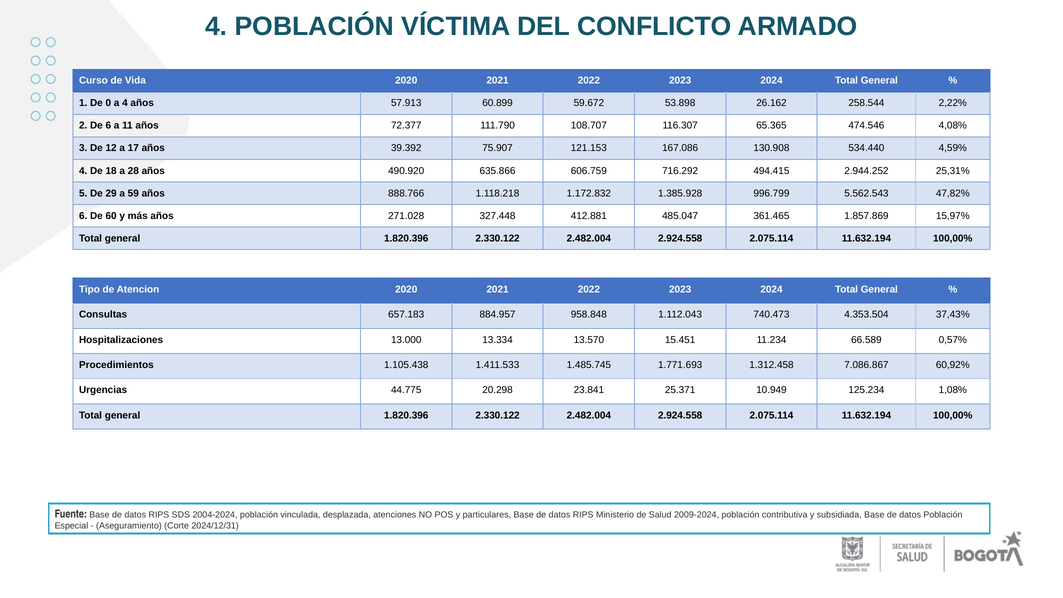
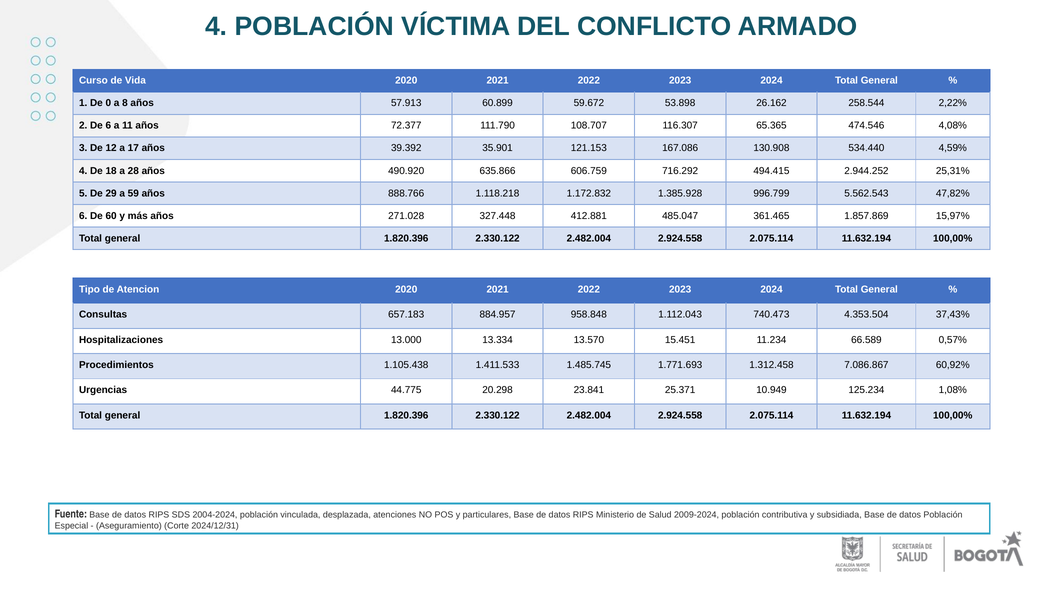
a 4: 4 -> 8 (125, 103)
75.907: 75.907 -> 35.901 (498, 148)
